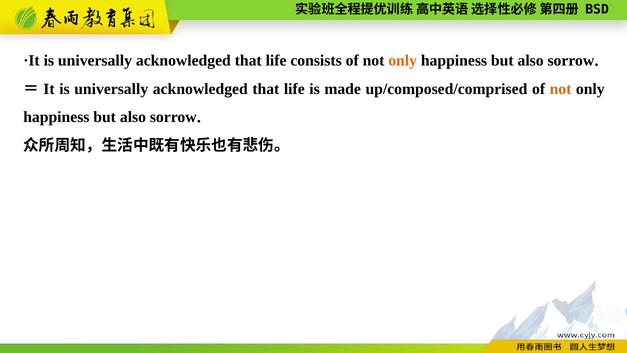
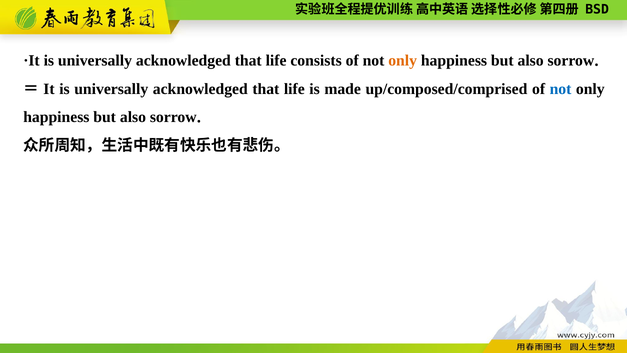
not colour: orange -> blue (561, 89)
